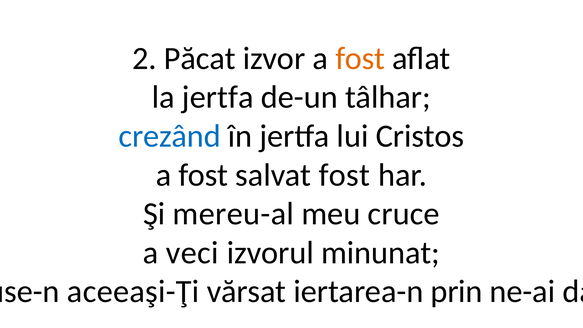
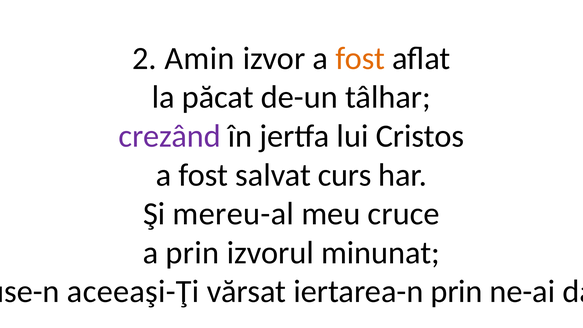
Păcat: Păcat -> Amin (200, 58)
la jertfa: jertfa -> păcat (218, 97)
crezând colour: blue -> purple (170, 136)
salvat fost: fost -> curs (345, 175)
a veci: veci -> prin (192, 253)
